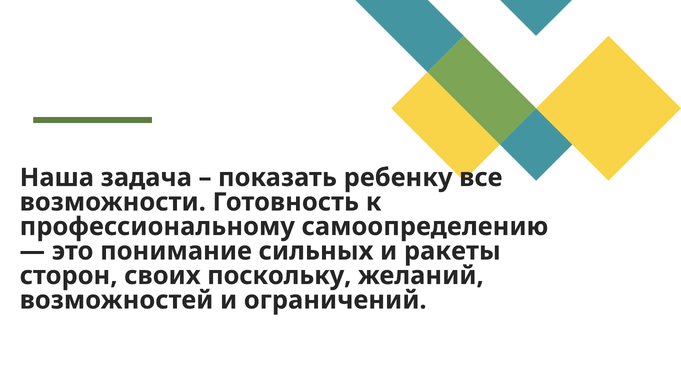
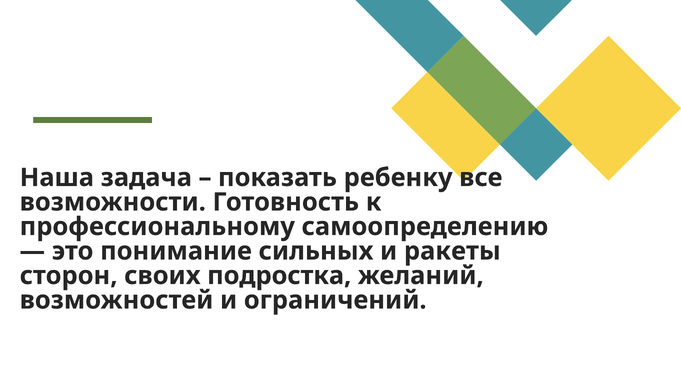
поскольку: поскольку -> подростка (279, 276)
